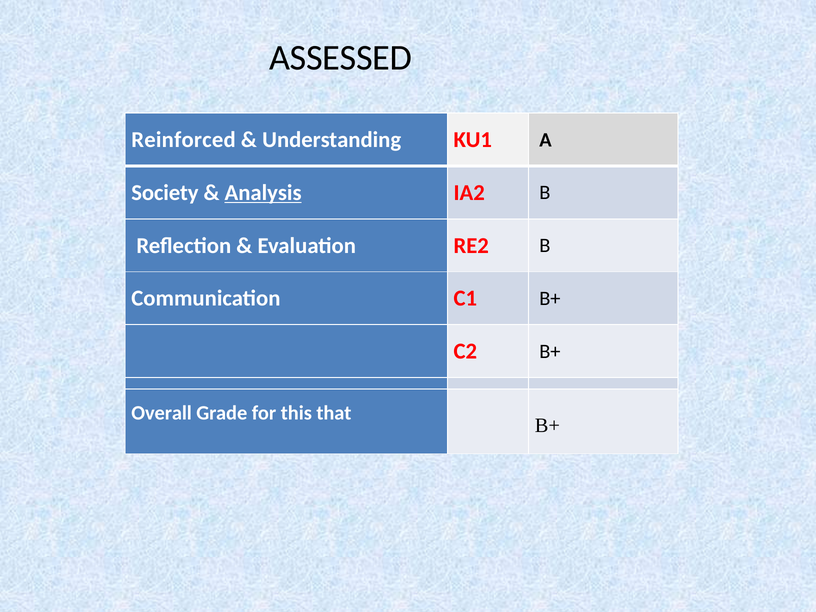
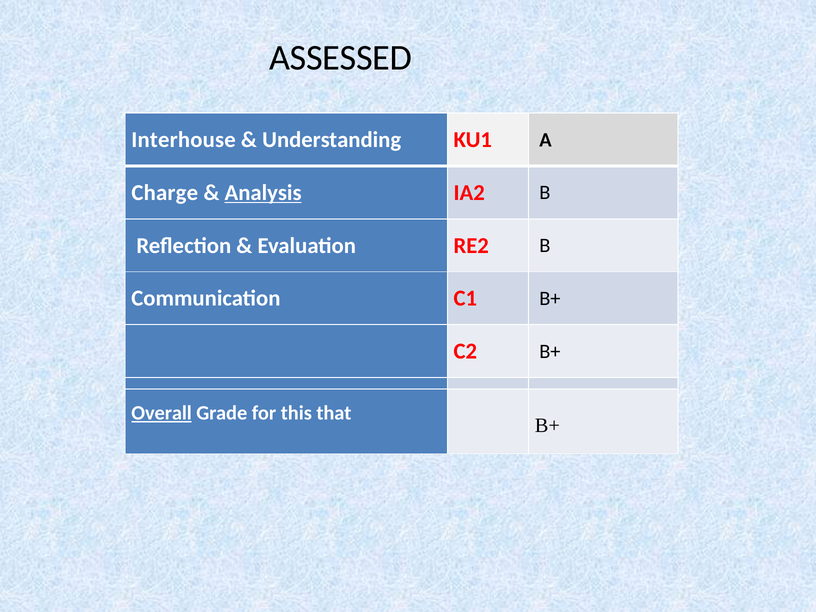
Reinforced: Reinforced -> Interhouse (184, 140)
Society: Society -> Charge (165, 193)
Overall underline: none -> present (162, 413)
